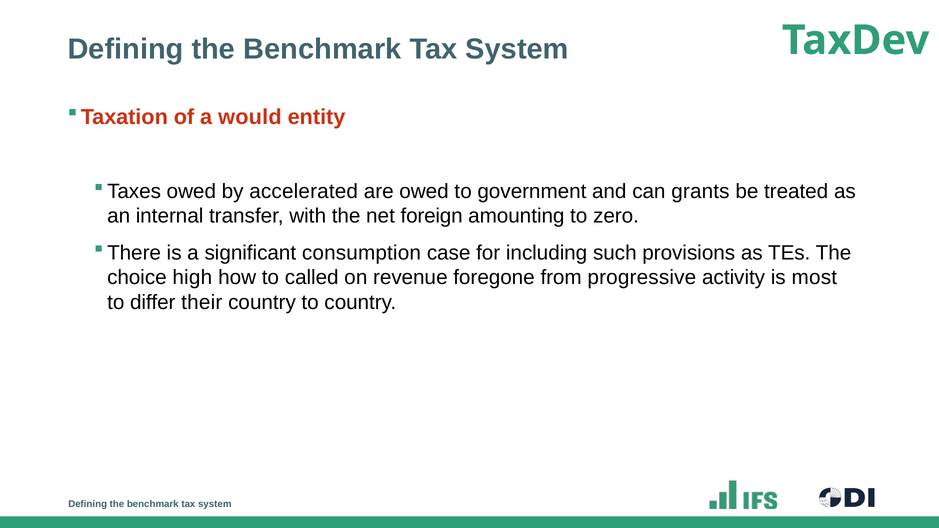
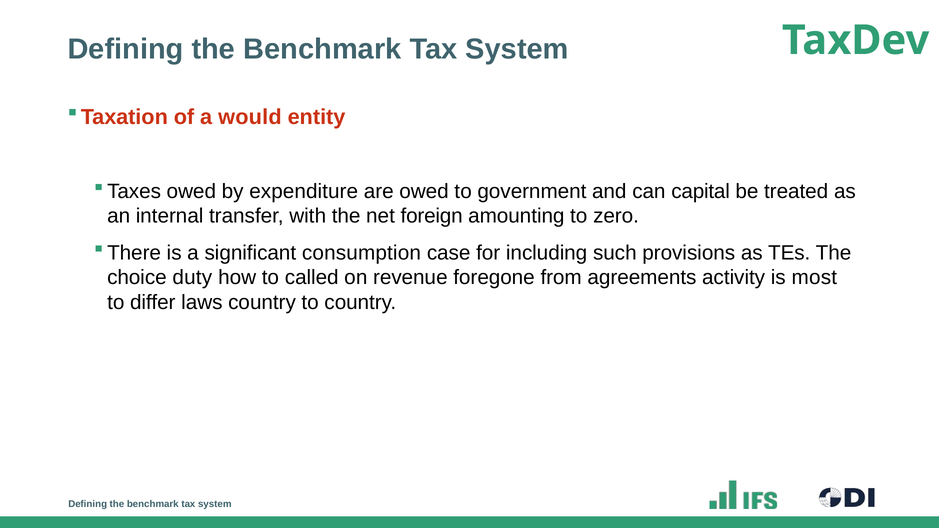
accelerated: accelerated -> expenditure (304, 191)
grants: grants -> capital (701, 191)
high: high -> duty (192, 278)
progressive: progressive -> agreements (642, 278)
their: their -> laws (202, 302)
